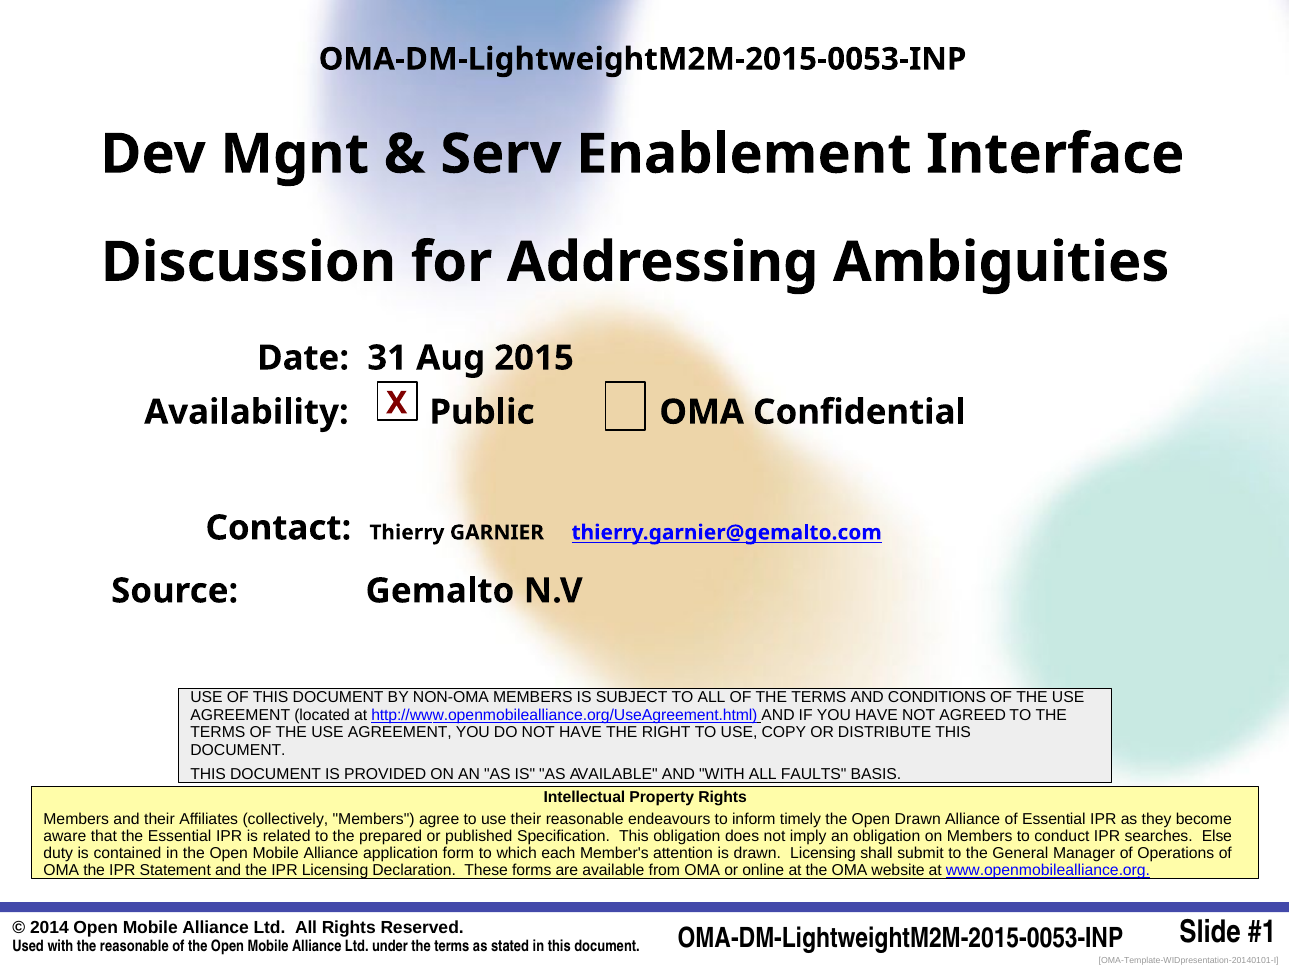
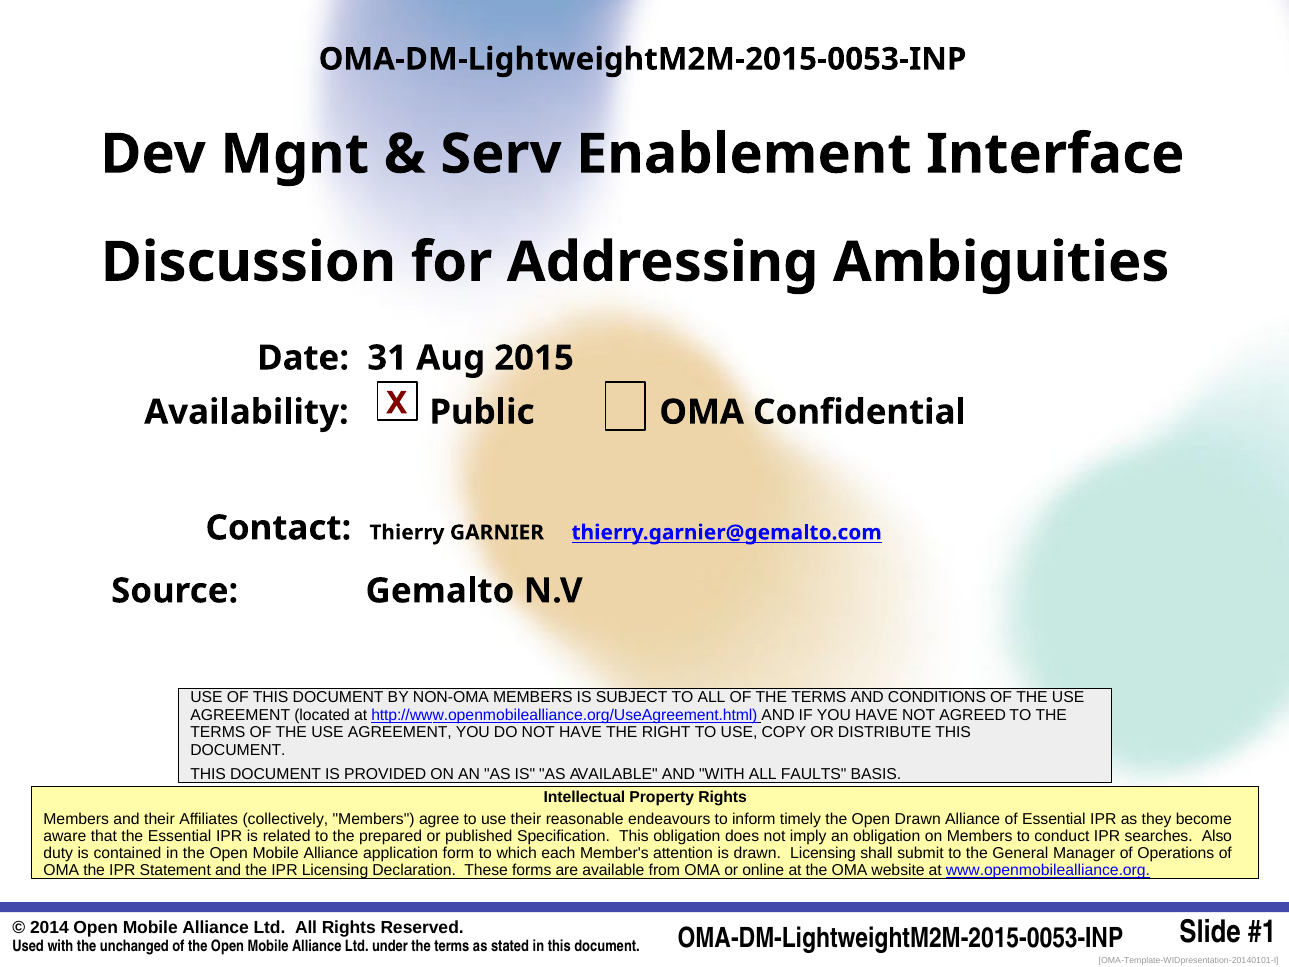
Else: Else -> Also (1217, 836)
the reasonable: reasonable -> unchanged (134, 947)
